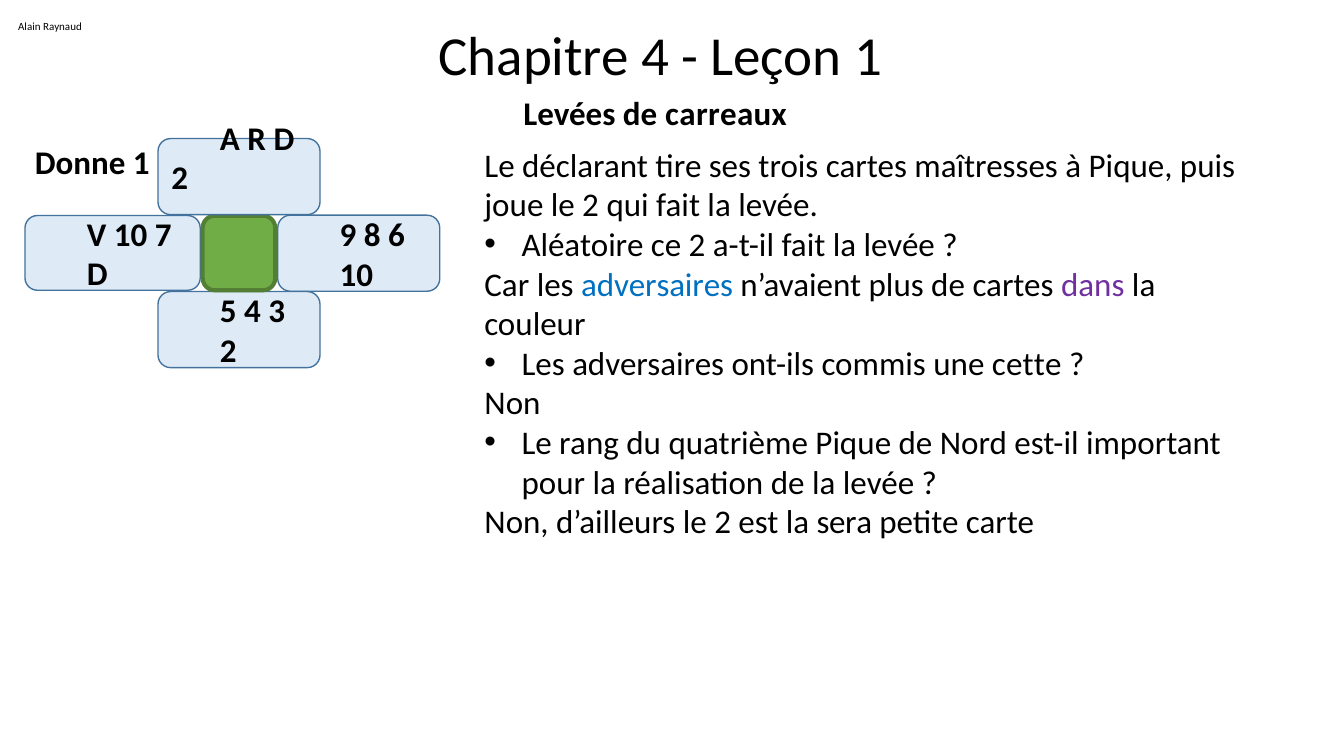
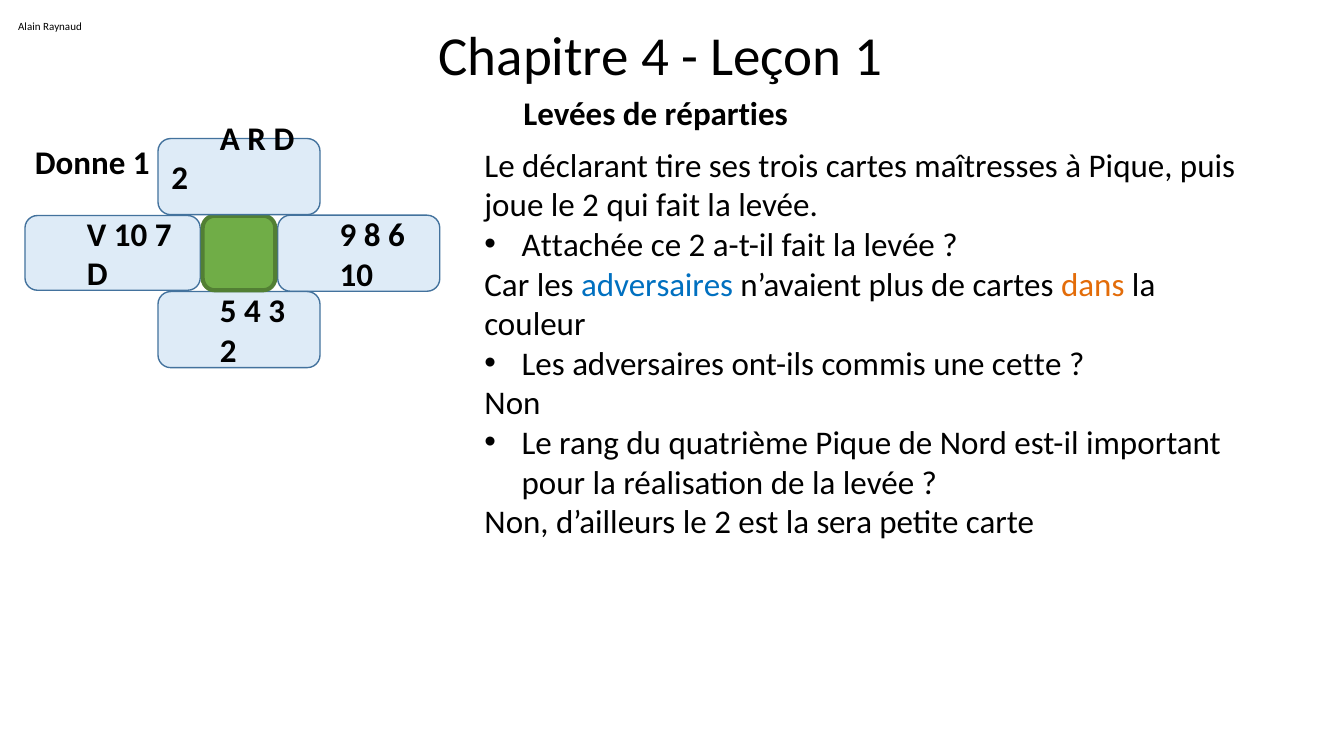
carreaux: carreaux -> réparties (726, 115)
Aléatoire: Aléatoire -> Attachée (582, 246)
dans colour: purple -> orange (1093, 285)
